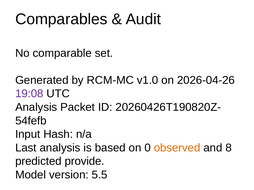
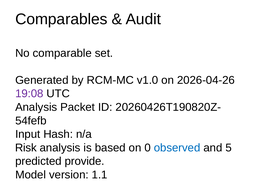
Last: Last -> Risk (26, 148)
observed colour: orange -> blue (177, 148)
8: 8 -> 5 (229, 148)
5.5: 5.5 -> 1.1 (100, 175)
